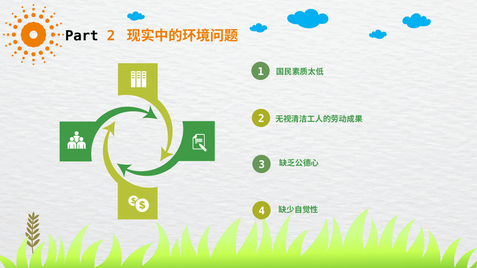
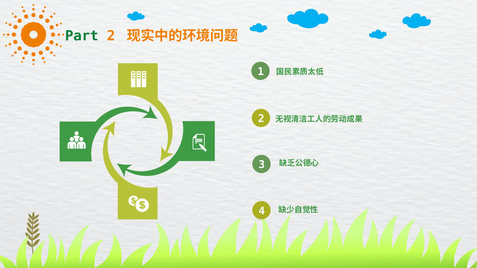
Part colour: black -> green (82, 36)
